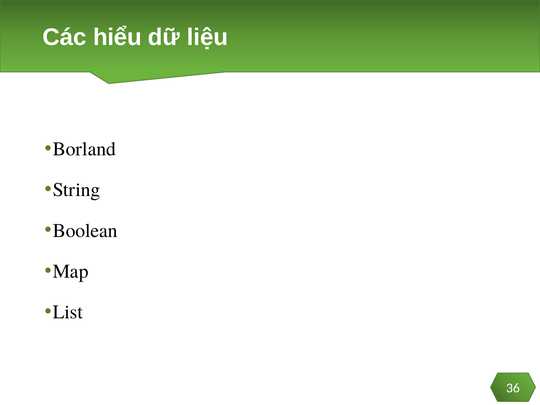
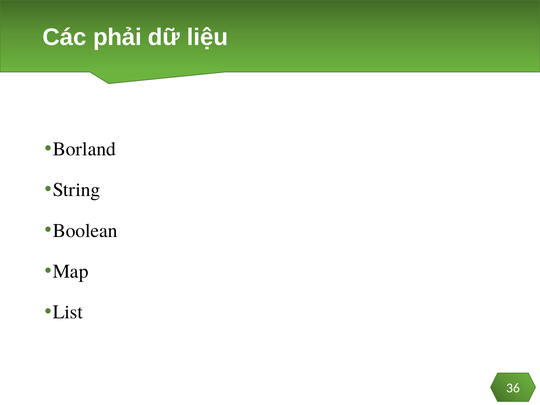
hiểu: hiểu -> phải (117, 37)
